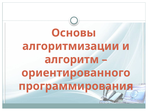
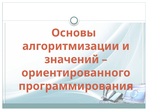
алгоритм: алгоритм -> значений (72, 60)
